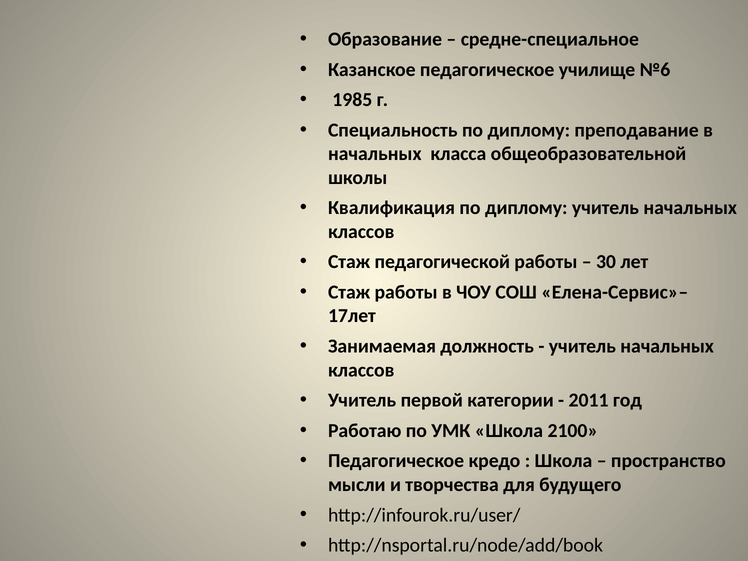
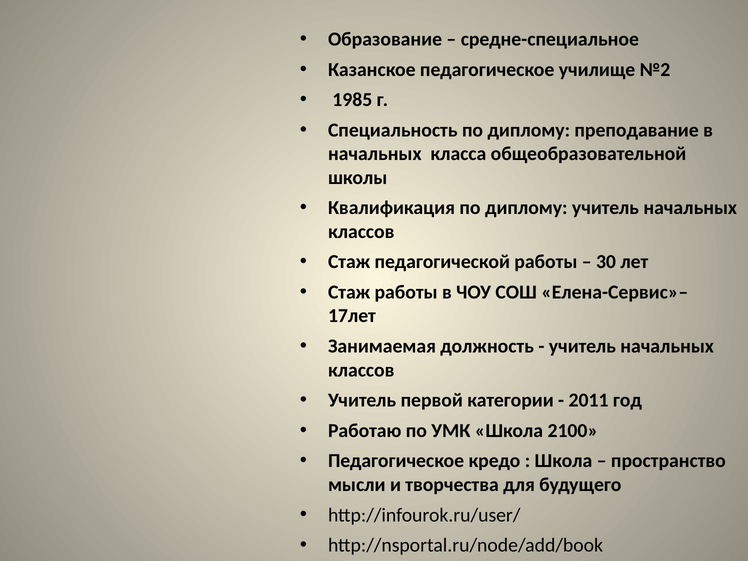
№6: №6 -> №2 (655, 70)
